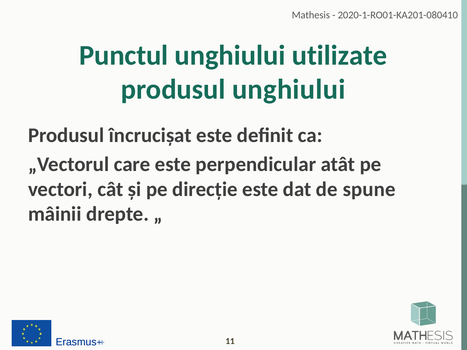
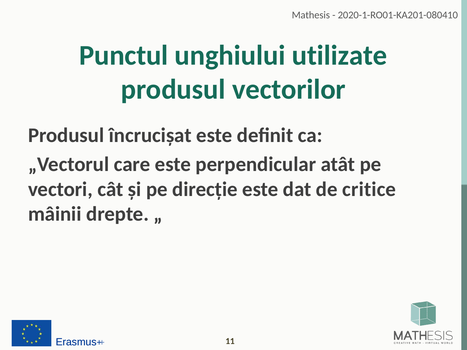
produsul unghiului: unghiului -> vectorilor (289, 90)
spune: spune -> critice (369, 189)
